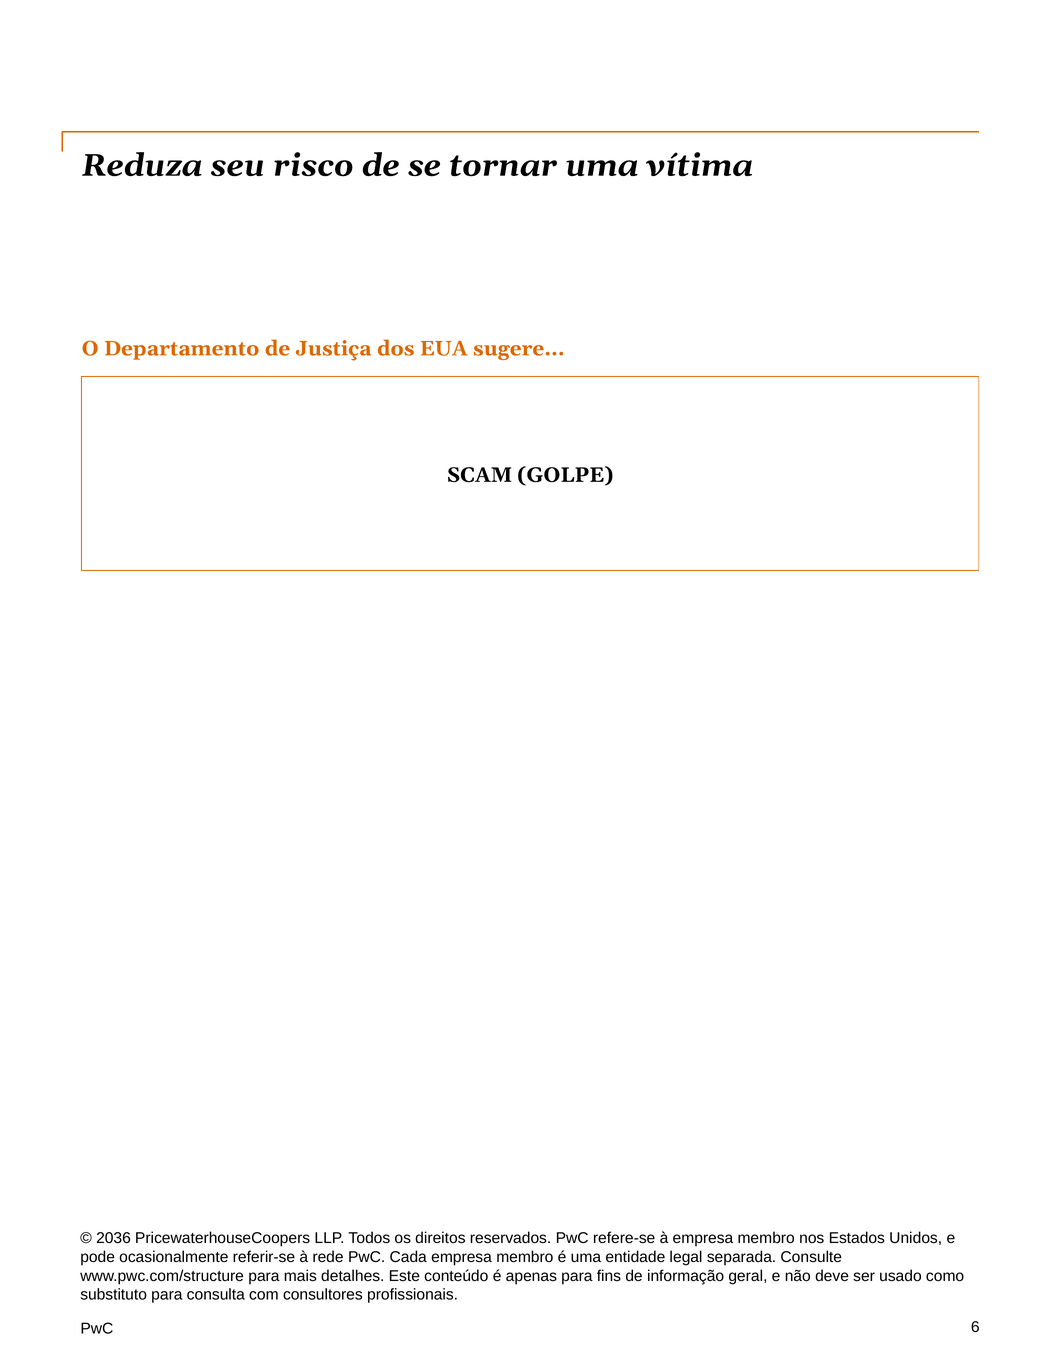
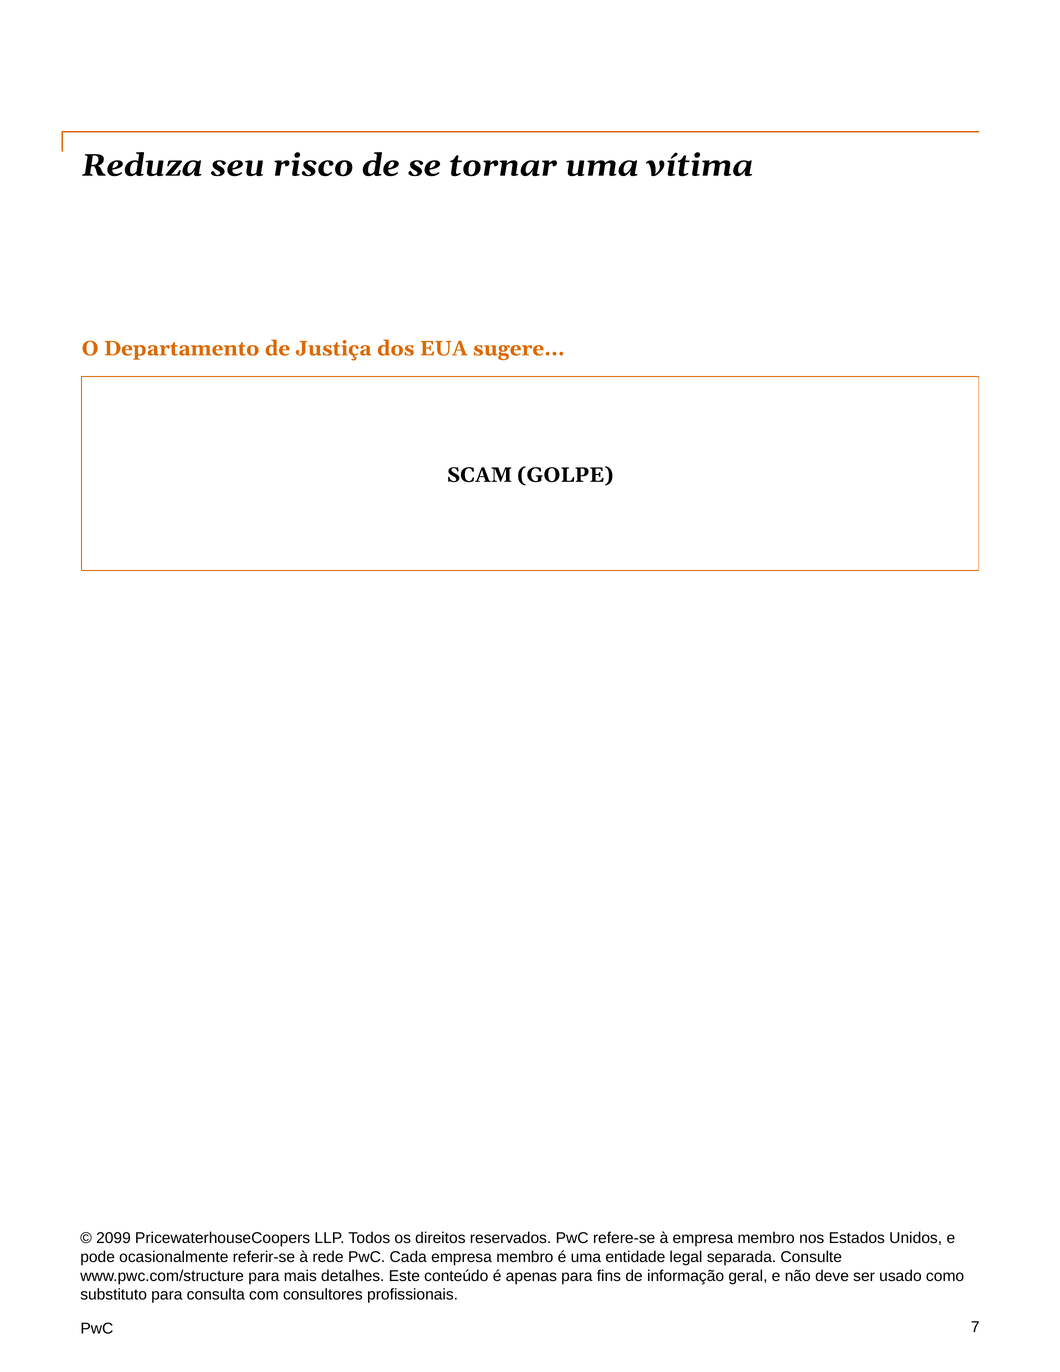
2036: 2036 -> 2099 (113, 1238)
6: 6 -> 7 (975, 1327)
